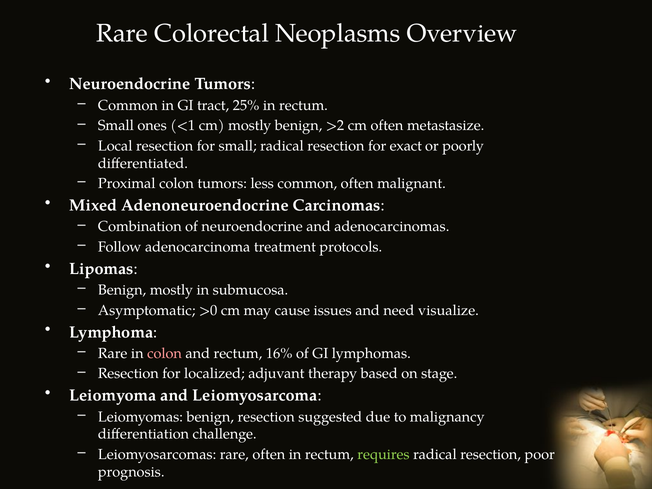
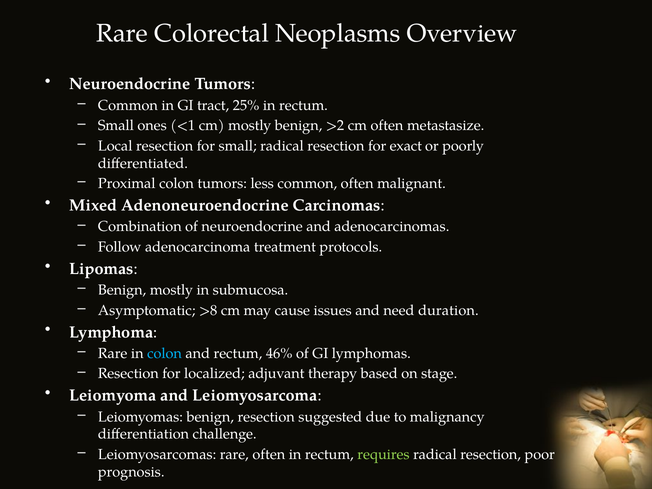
>0: >0 -> >8 (208, 310)
visualize: visualize -> duration (448, 310)
colon colour: pink -> light blue (165, 353)
16%: 16% -> 46% (279, 353)
